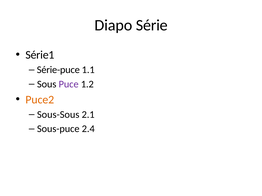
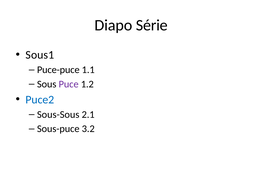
Série1: Série1 -> Sous1 (40, 55)
Série-puce: Série-puce -> Puce-puce (58, 70)
Puce2 colour: orange -> blue (40, 100)
2.4: 2.4 -> 3.2 (88, 129)
